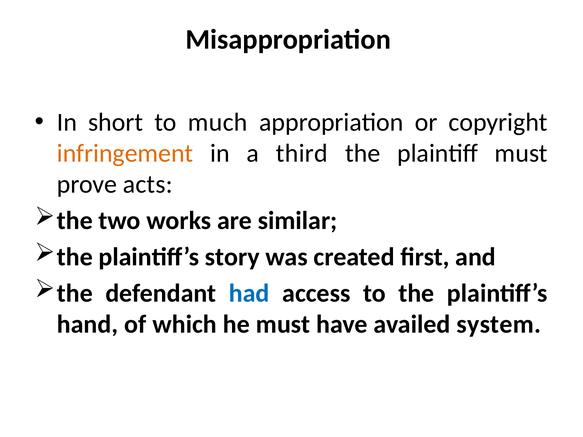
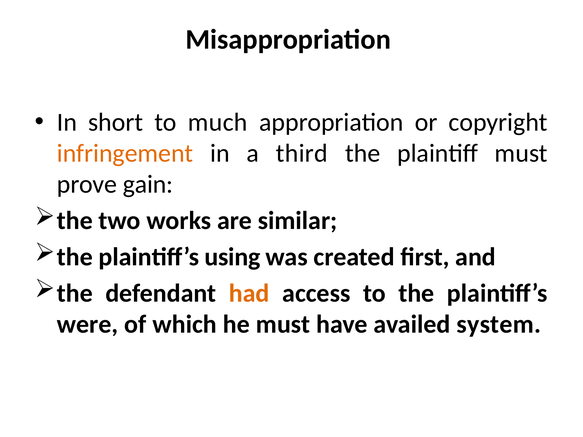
acts: acts -> gain (148, 185)
story: story -> using (232, 257)
had colour: blue -> orange (249, 293)
hand: hand -> were (87, 324)
